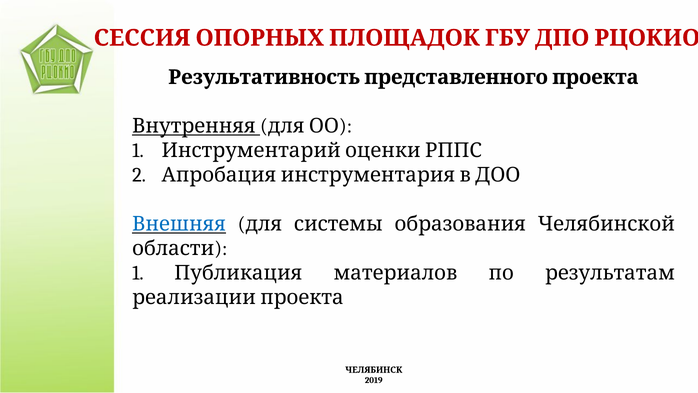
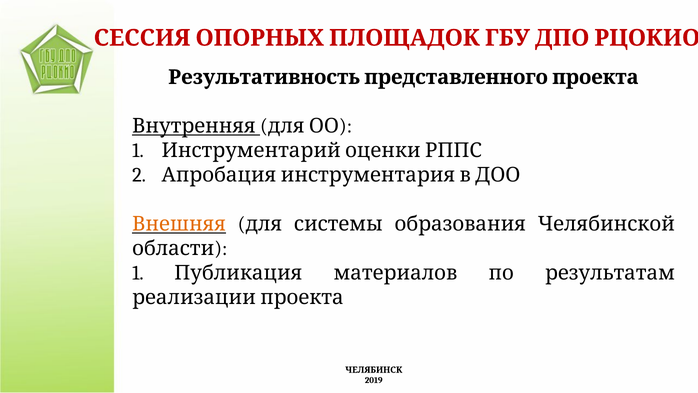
Внешняя colour: blue -> orange (179, 224)
